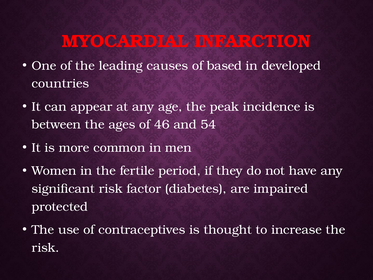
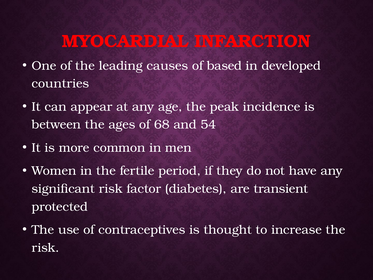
46: 46 -> 68 (162, 125)
impaired: impaired -> transient (281, 189)
